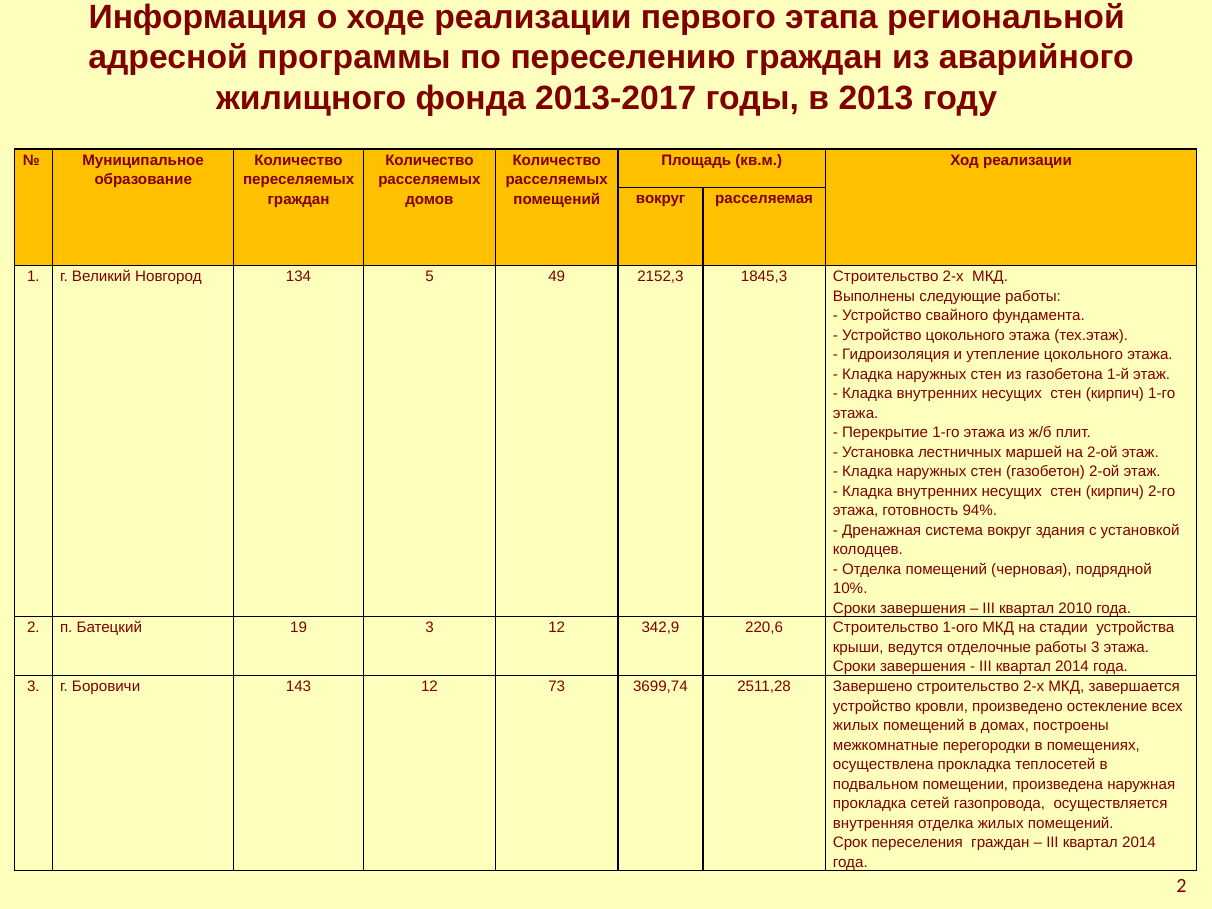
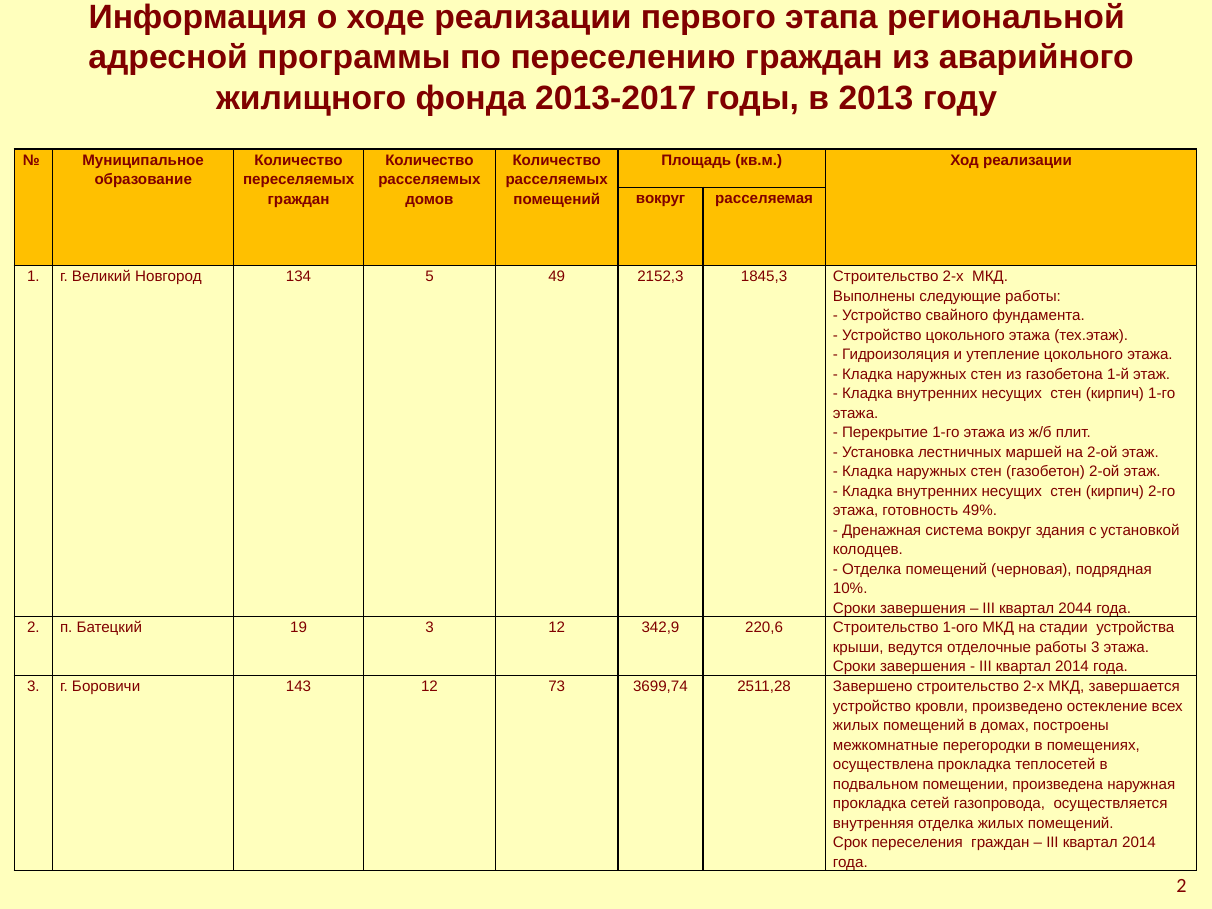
94%: 94% -> 49% (980, 511)
подрядной: подрядной -> подрядная (1114, 569)
2010: 2010 -> 2044 (1075, 608)
